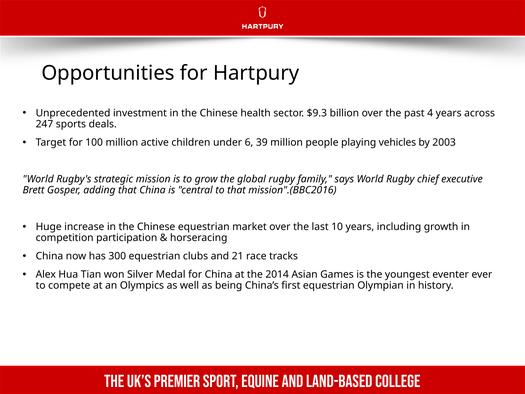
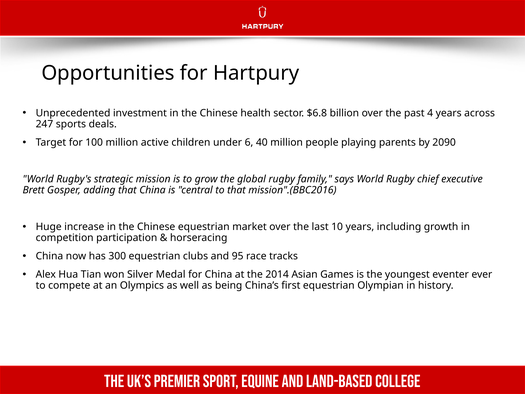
$9.3: $9.3 -> $6.8 (317, 113)
39: 39 -> 40 (262, 142)
vehicles: vehicles -> parents (397, 142)
2003: 2003 -> 2090 (444, 142)
21: 21 -> 95 (238, 256)
